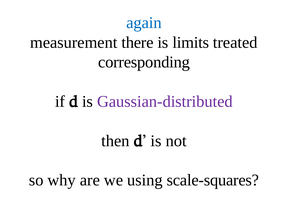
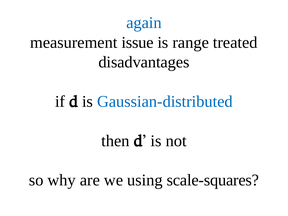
there: there -> issue (138, 42)
limits: limits -> range (191, 42)
corresponding: corresponding -> disadvantages (144, 62)
Gaussian-distributed colour: purple -> blue (165, 101)
